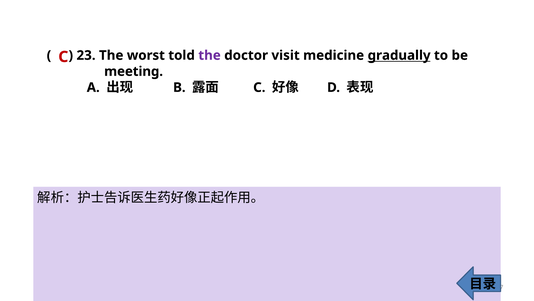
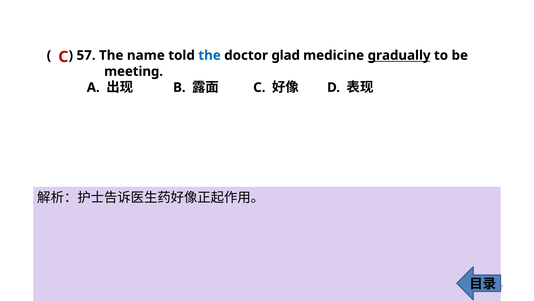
23: 23 -> 57 (86, 55)
worst: worst -> name (146, 55)
the colour: purple -> blue (210, 55)
visit: visit -> glad (286, 55)
